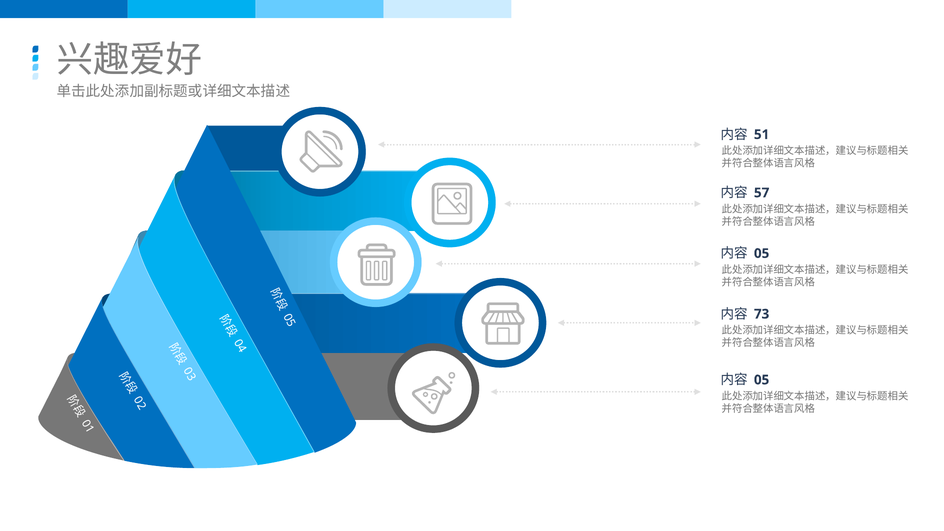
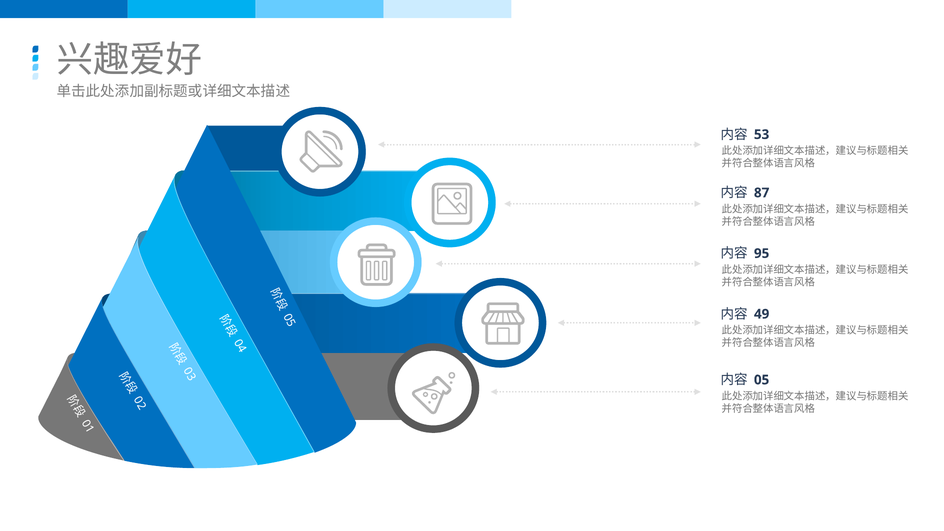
51: 51 -> 53 (762, 135)
57: 57 -> 87 (762, 193)
05: 05 -> 95 (762, 253)
73: 73 -> 49 (762, 314)
